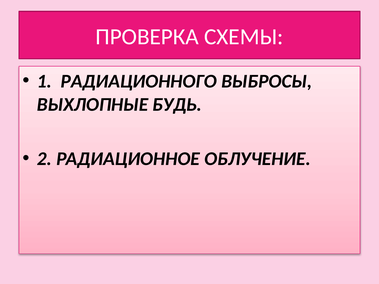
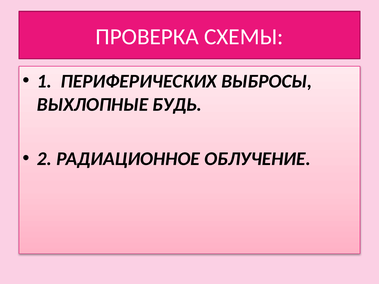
РАДИАЦИОННОГО: РАДИАЦИОННОГО -> ПЕРИФЕРИЧЕСКИХ (139, 81)
